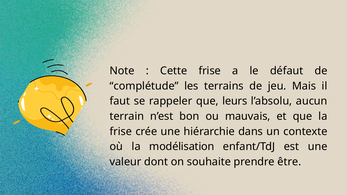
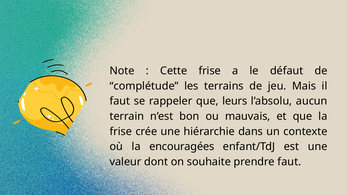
modélisation: modélisation -> encouragées (182, 147)
prendre être: être -> faut (289, 162)
